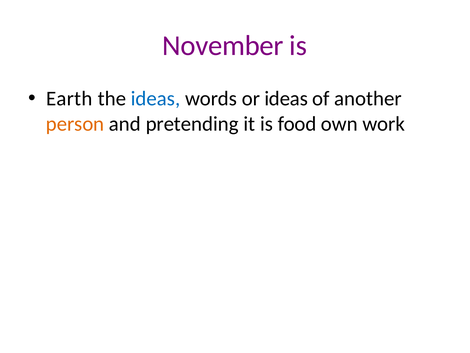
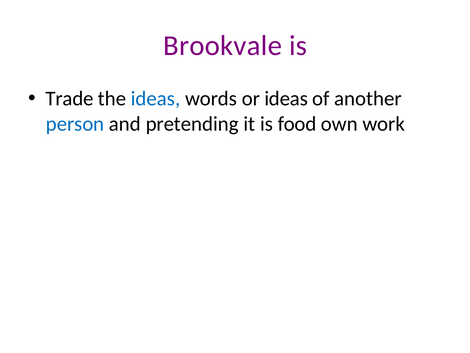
November: November -> Brookvale (223, 45)
Earth: Earth -> Trade (70, 99)
person colour: orange -> blue (75, 124)
